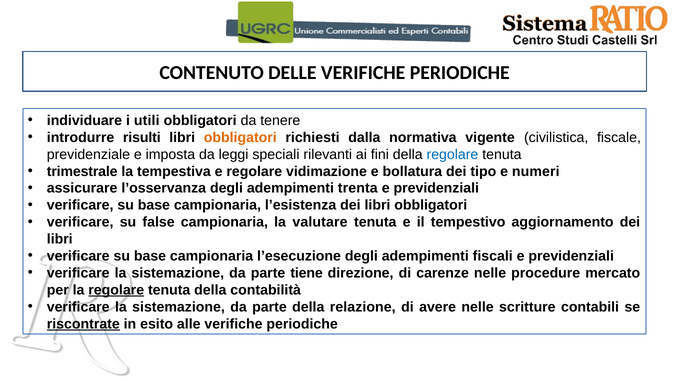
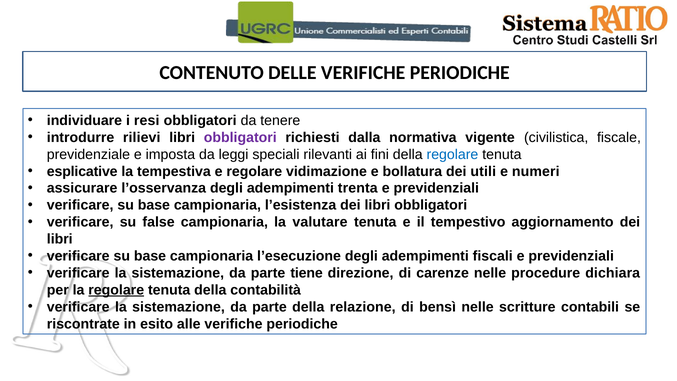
utili: utili -> resi (147, 120)
risulti: risulti -> rilievi (142, 137)
obbligatori colour: orange -> purple (240, 137)
trimestrale: trimestrale -> esplicative (82, 171)
tipo: tipo -> utili (483, 171)
mercato: mercato -> dichiara (613, 273)
avere: avere -> bensì (438, 307)
riscontrate underline: present -> none (83, 324)
